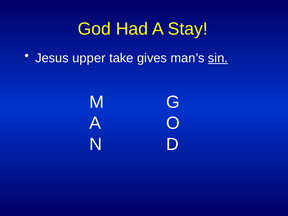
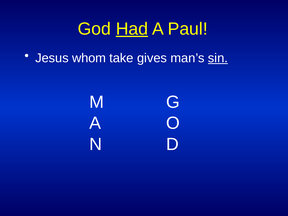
Had underline: none -> present (132, 29)
Stay: Stay -> Paul (188, 29)
upper: upper -> whom (89, 58)
